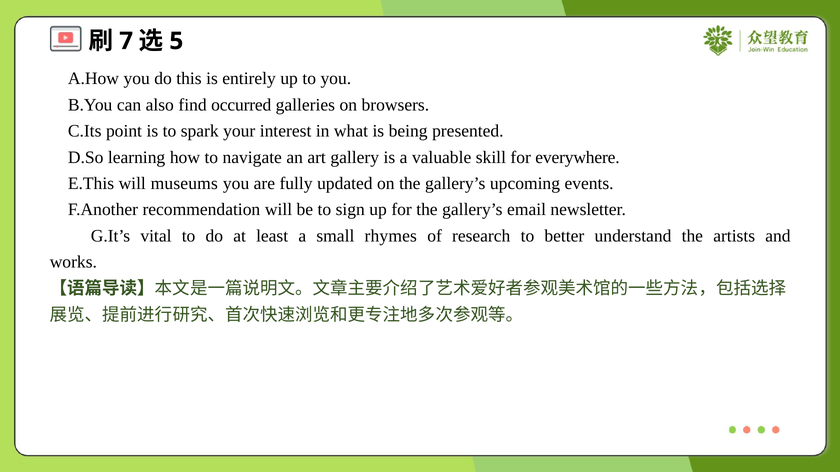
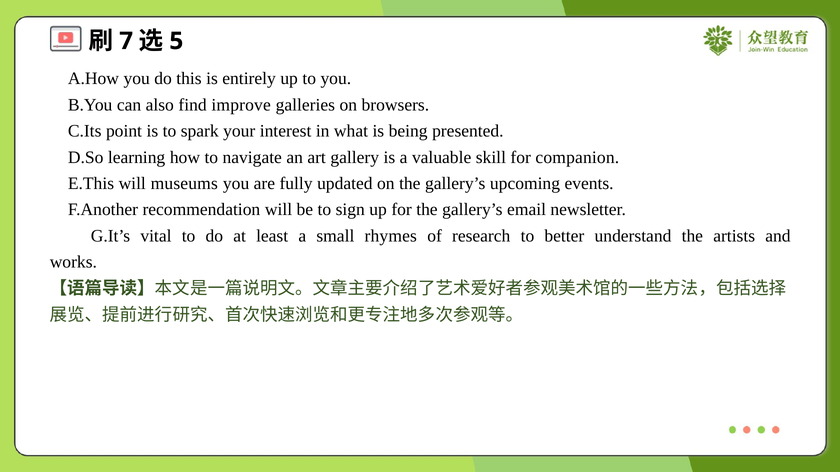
occurred: occurred -> improve (241, 105)
everywhere: everywhere -> companion (577, 157)
